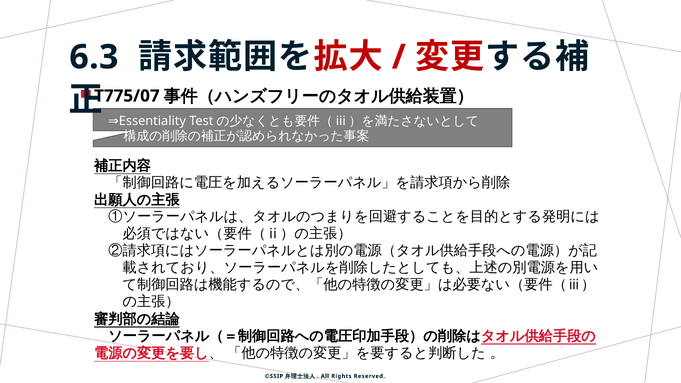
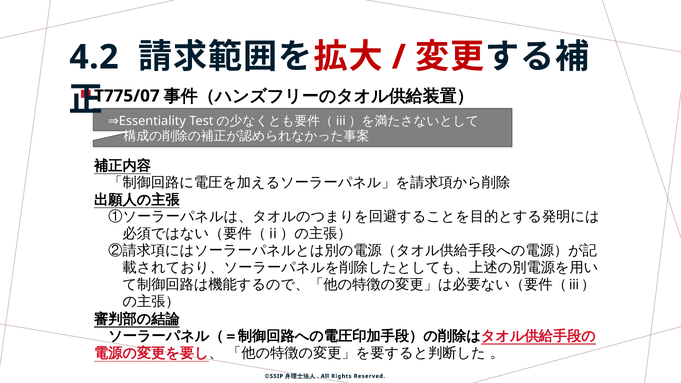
6.3: 6.3 -> 4.2 (94, 57)
